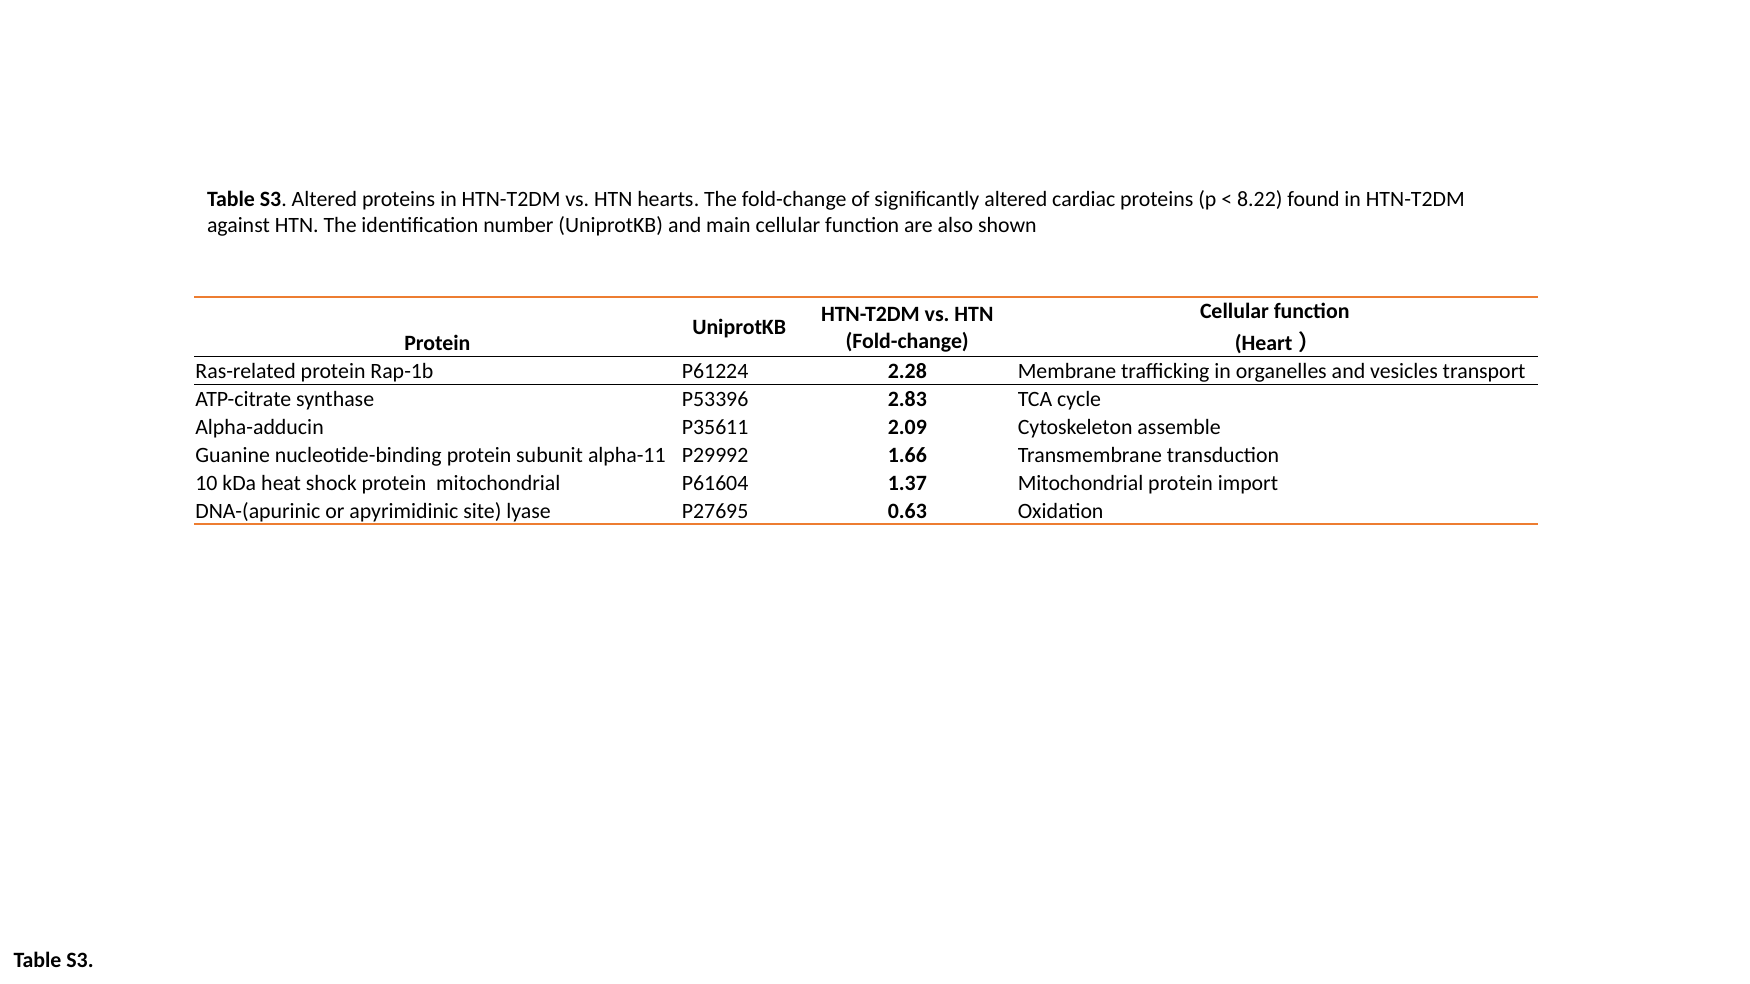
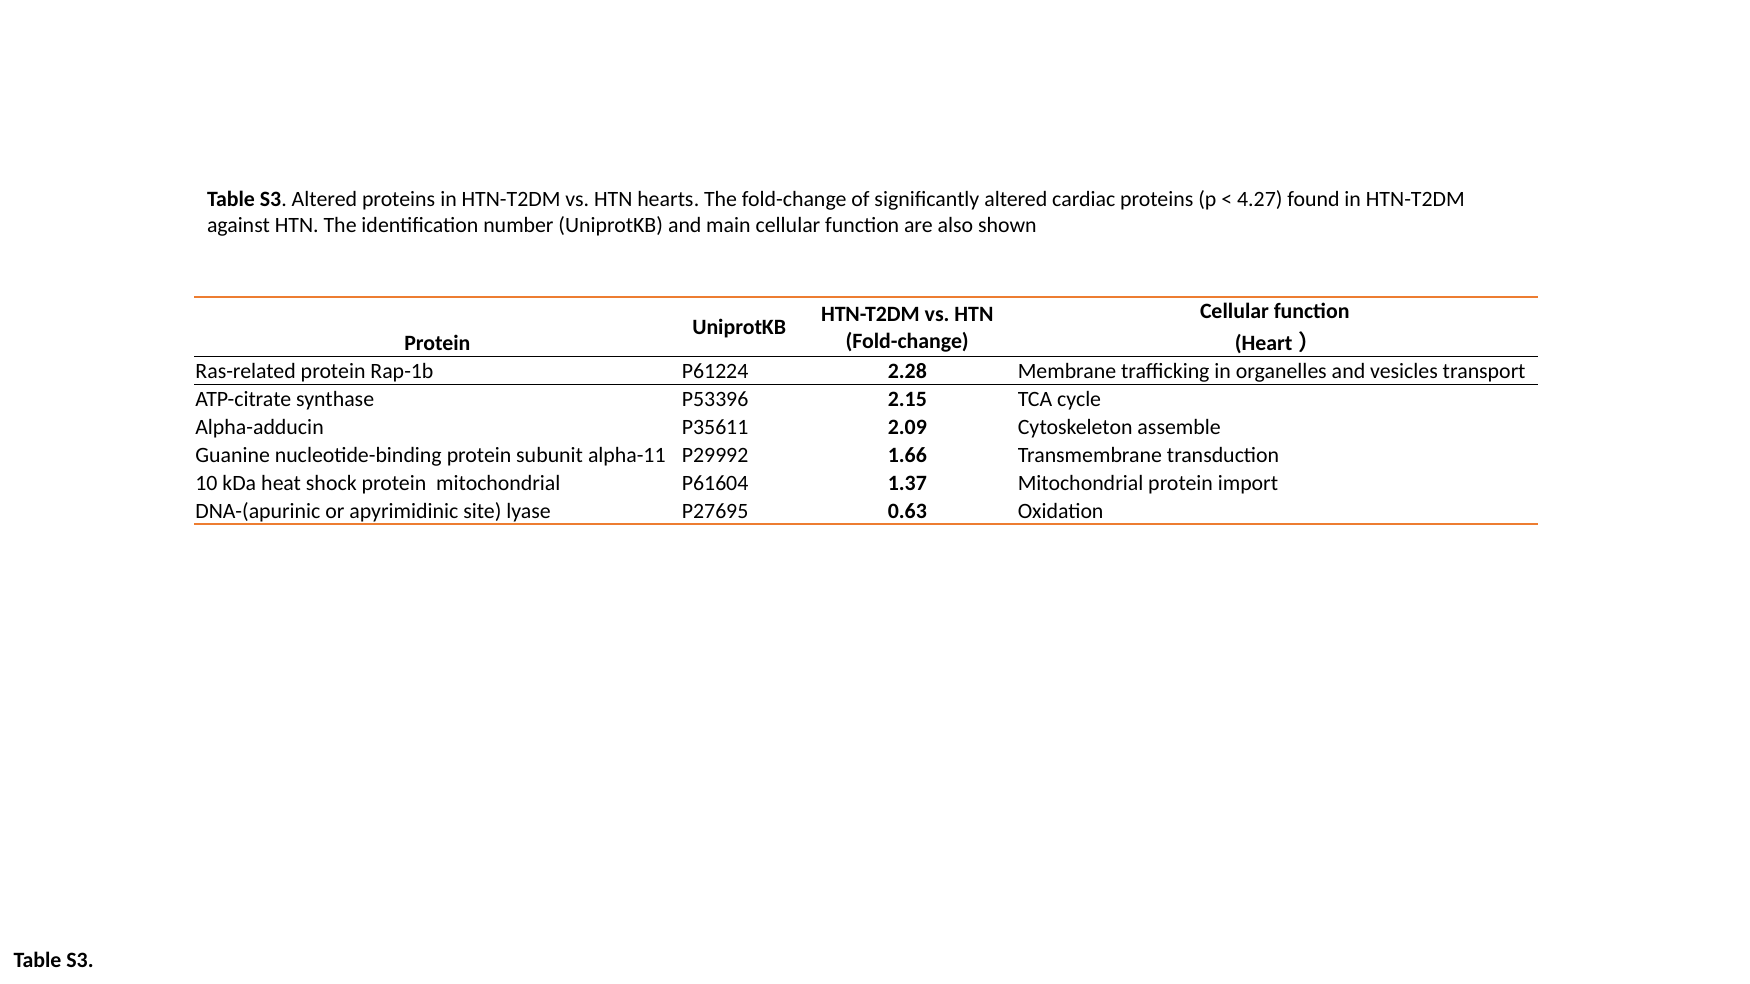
8.22: 8.22 -> 4.27 (1260, 199)
2.83: 2.83 -> 2.15 (907, 399)
